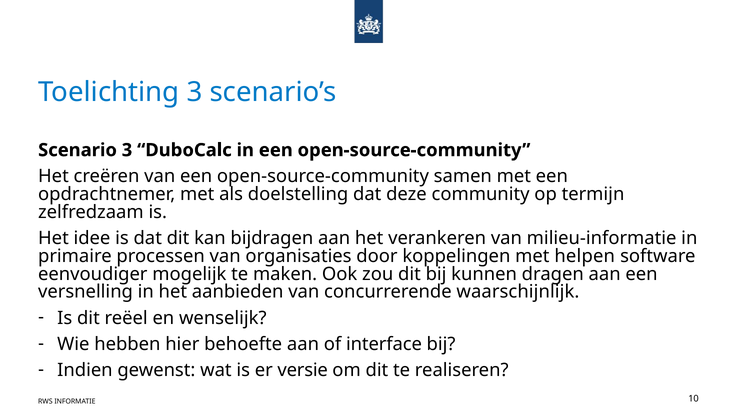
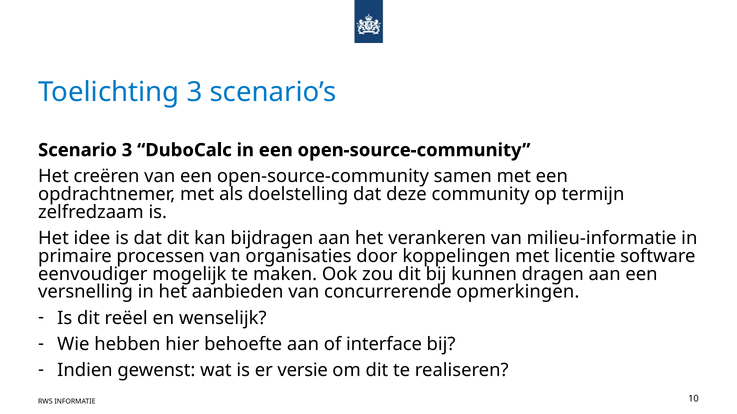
helpen: helpen -> licentie (585, 256)
waarschijnlijk: waarschijnlijk -> opmerkingen (518, 292)
